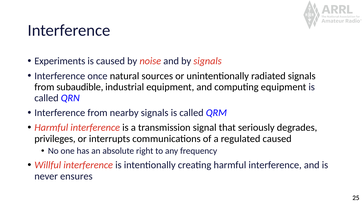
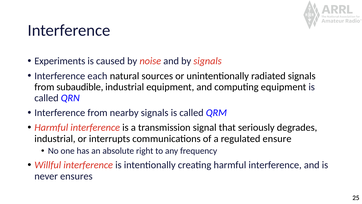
once: once -> each (97, 76)
privileges: privileges -> industrial (55, 138)
regulated caused: caused -> ensure (277, 138)
